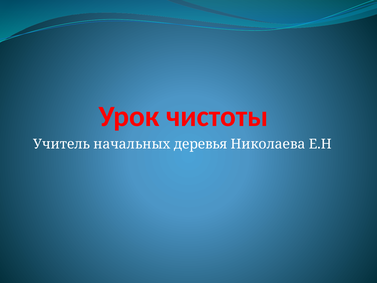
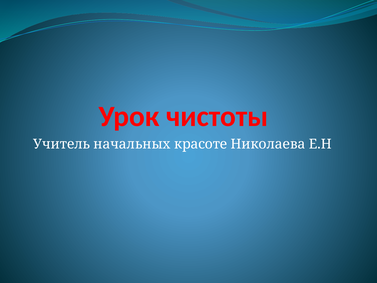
деревья: деревья -> красоте (201, 144)
